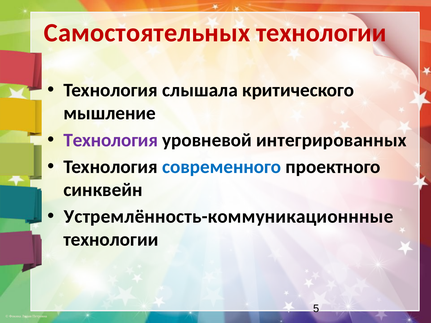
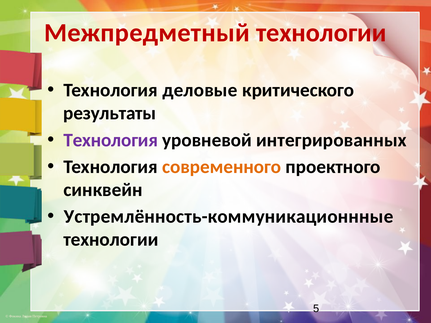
Самостоятельных: Самостоятельных -> Межпредметный (147, 33)
слышала: слышала -> деловые (200, 90)
мышление: мышление -> результаты (110, 113)
современного colour: blue -> orange (222, 167)
